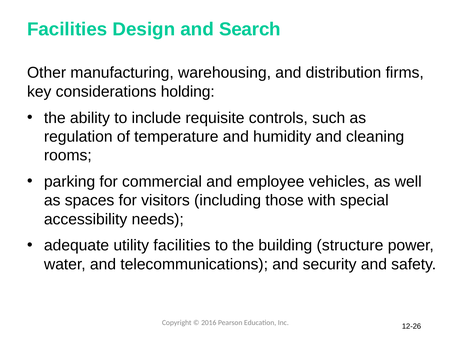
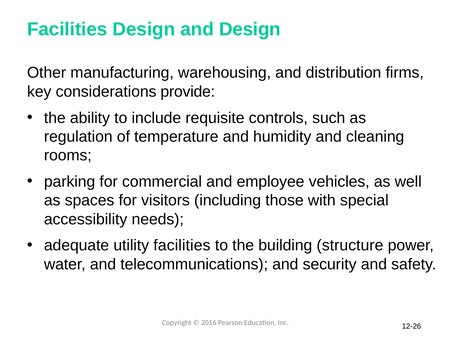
and Search: Search -> Design (250, 29)
holding: holding -> provide (188, 92)
